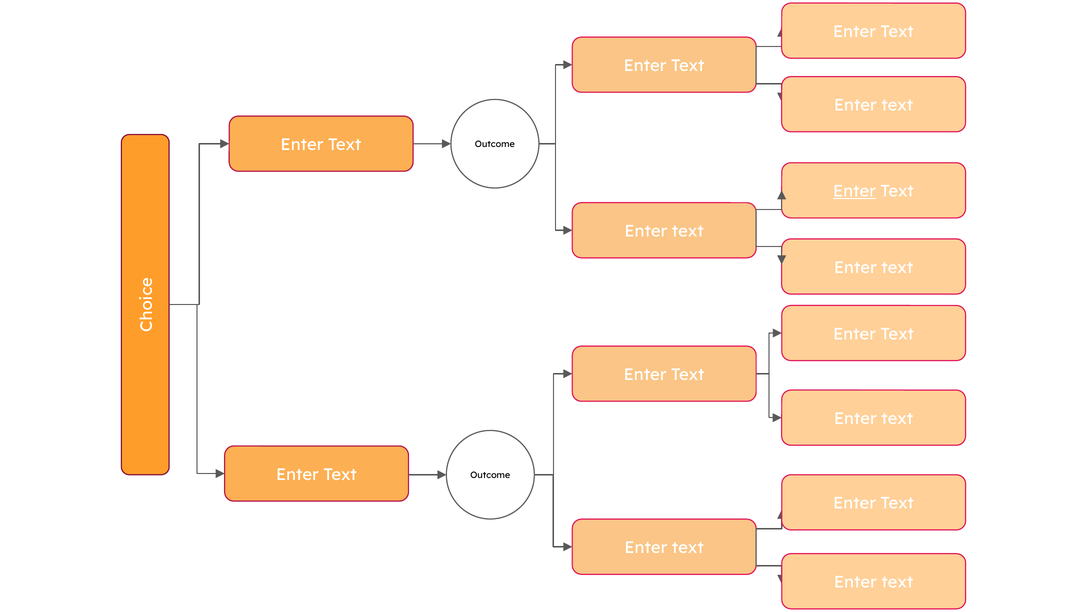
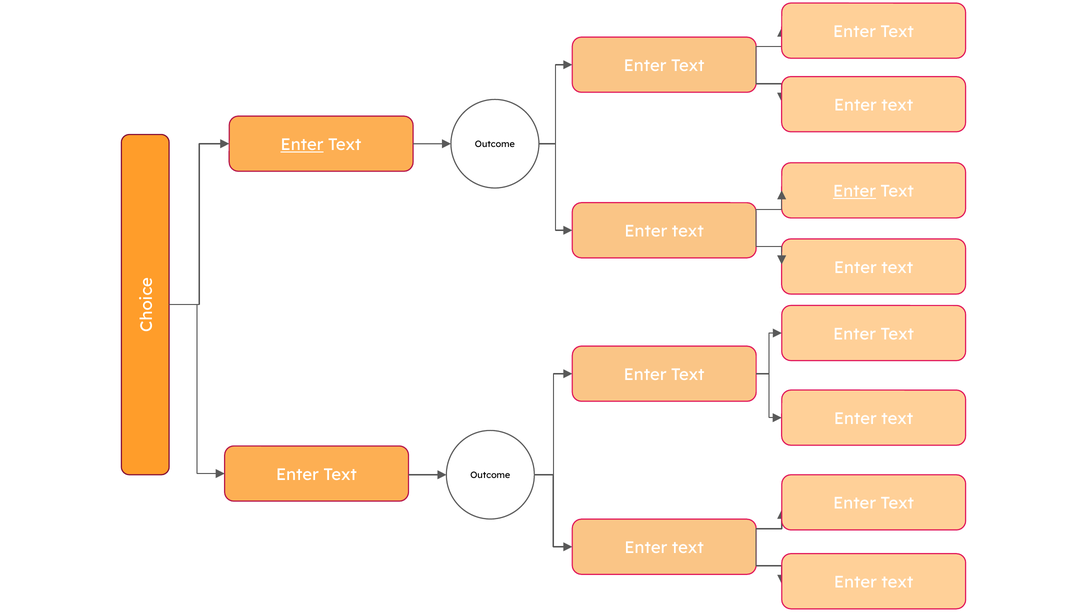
Enter underline: none -> present (302, 145)
